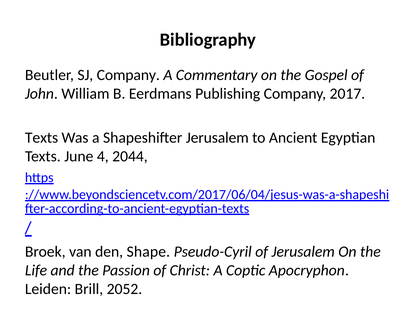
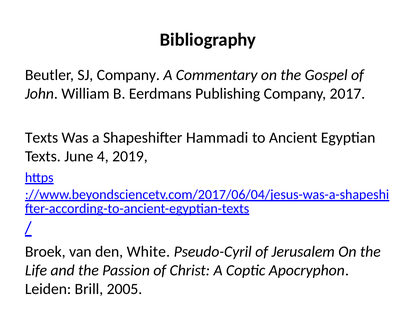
Shapeshifter Jerusalem: Jerusalem -> Hammadi (217, 138)
2044: 2044 -> 2019 (130, 156)
Shape: Shape -> White (148, 252)
2052: 2052 -> 2005 (124, 289)
